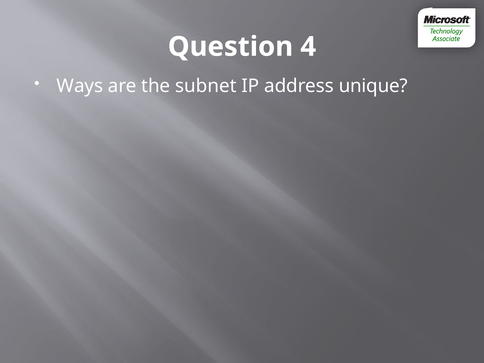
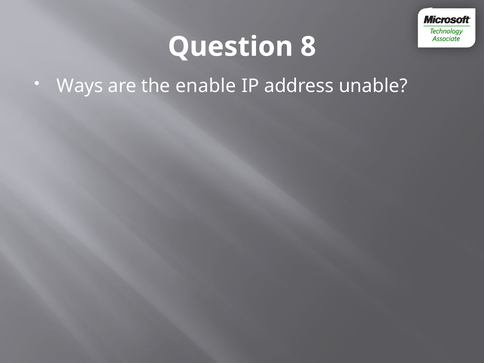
4: 4 -> 8 (308, 47)
subnet: subnet -> enable (206, 86)
unique: unique -> unable (373, 86)
